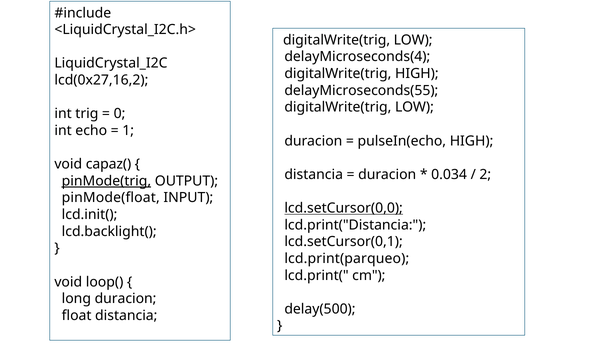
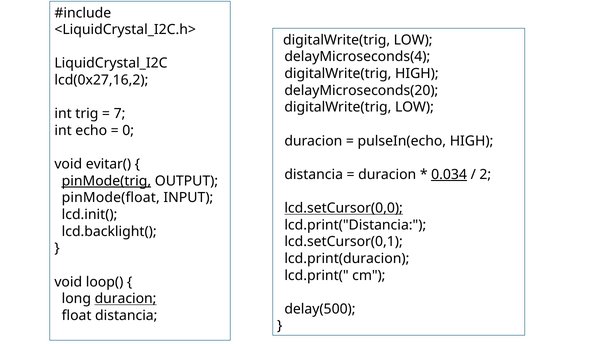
delayMicroseconds(55: delayMicroseconds(55 -> delayMicroseconds(20 (361, 91)
0: 0 -> 7 (120, 114)
1: 1 -> 0 (128, 131)
capaz(: capaz( -> evitar( (109, 164)
0.034 underline: none -> present (449, 175)
lcd.print(parqueo: lcd.print(parqueo -> lcd.print(duracion (347, 259)
duracion underline: none -> present (126, 299)
